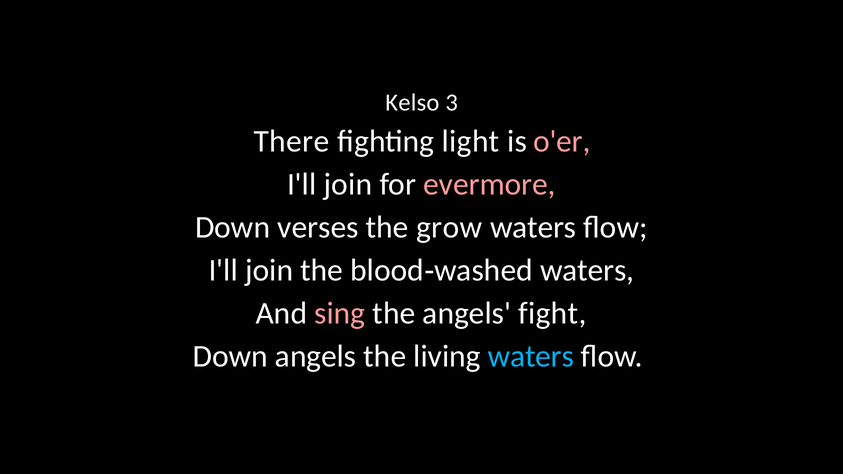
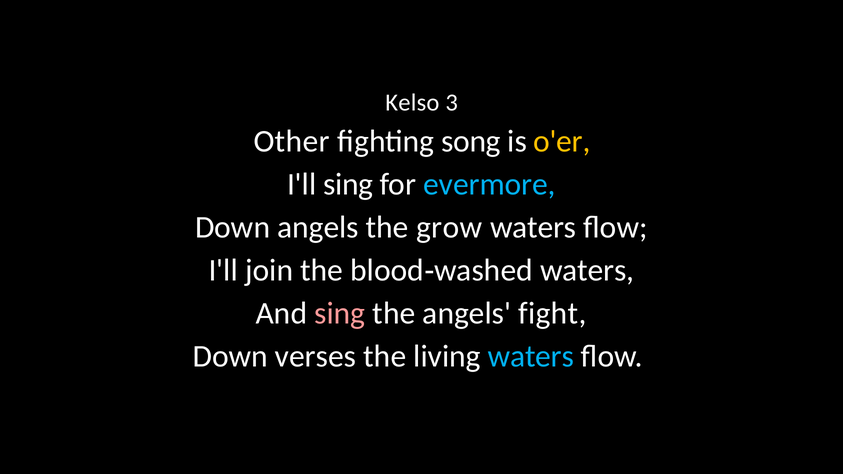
There: There -> Other (292, 142)
light: light -> song (471, 142)
o'er colour: pink -> yellow (562, 142)
join: join -> sing (348, 184)
evermore colour: pink -> light blue (490, 184)
Down verses: verses -> angels (318, 227)
Down angels: angels -> verses (316, 356)
